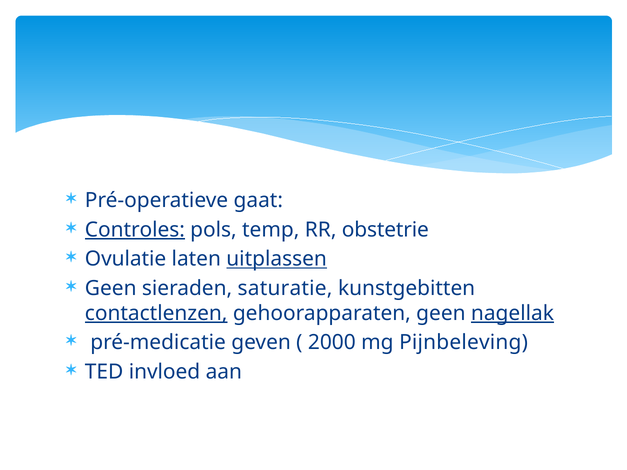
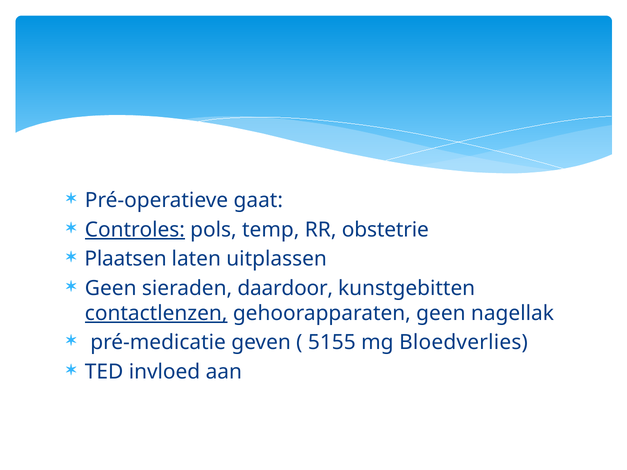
Ovulatie: Ovulatie -> Plaatsen (126, 259)
uitplassen underline: present -> none (277, 259)
saturatie: saturatie -> daardoor (285, 288)
nagellak underline: present -> none (512, 313)
2000: 2000 -> 5155 (332, 343)
Pijnbeleving: Pijnbeleving -> Bloedverlies (464, 343)
